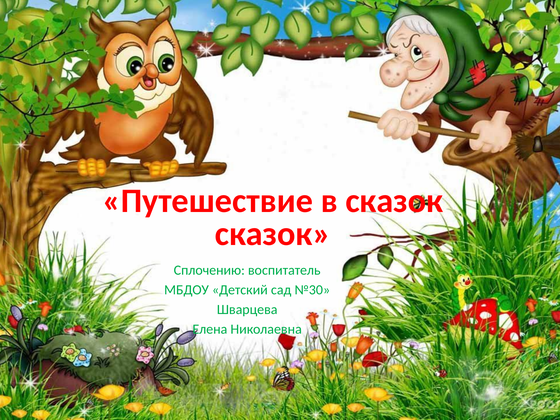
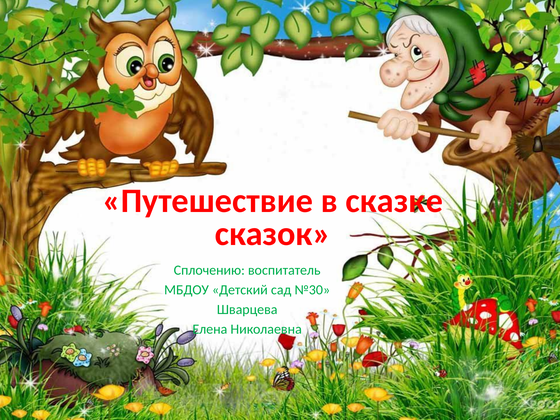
в сказок: сказок -> сказке (394, 201)
